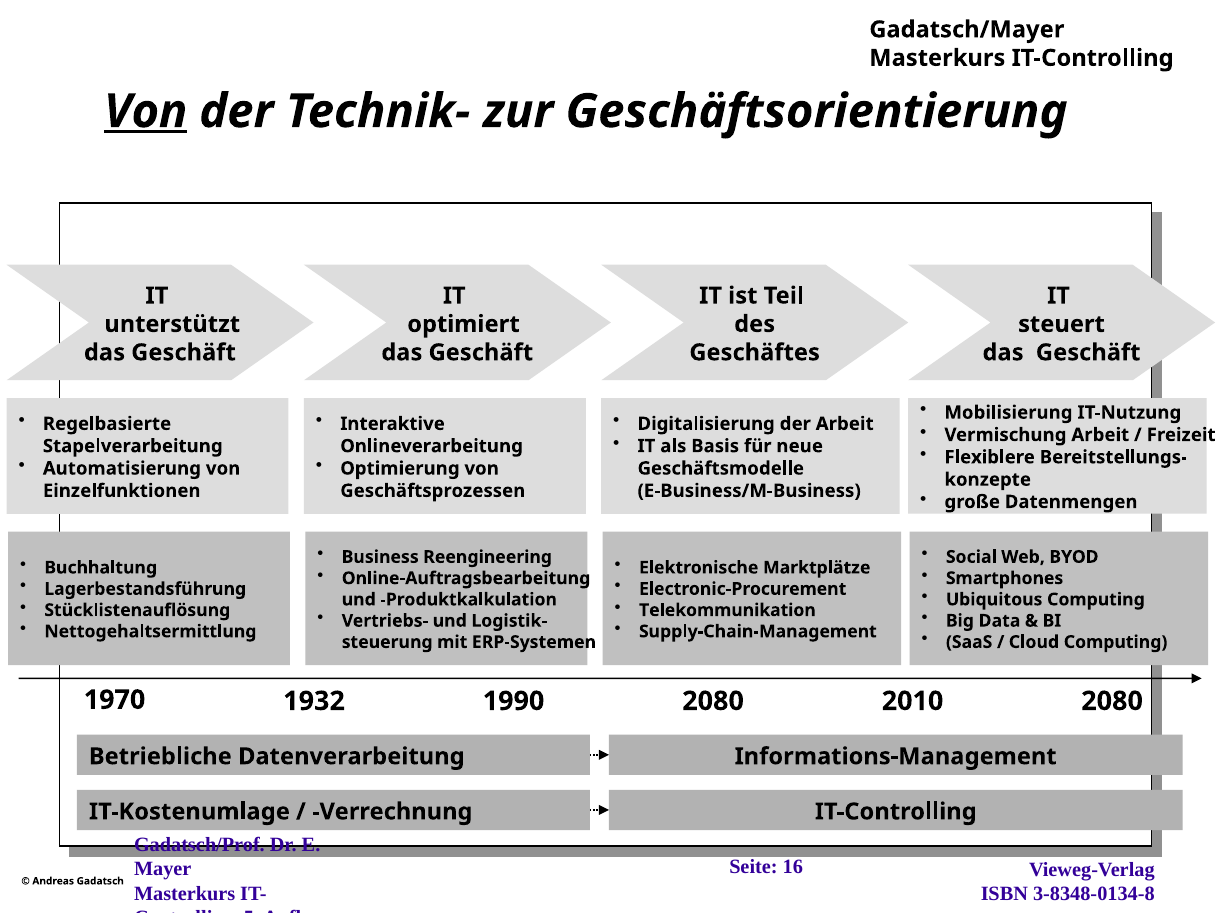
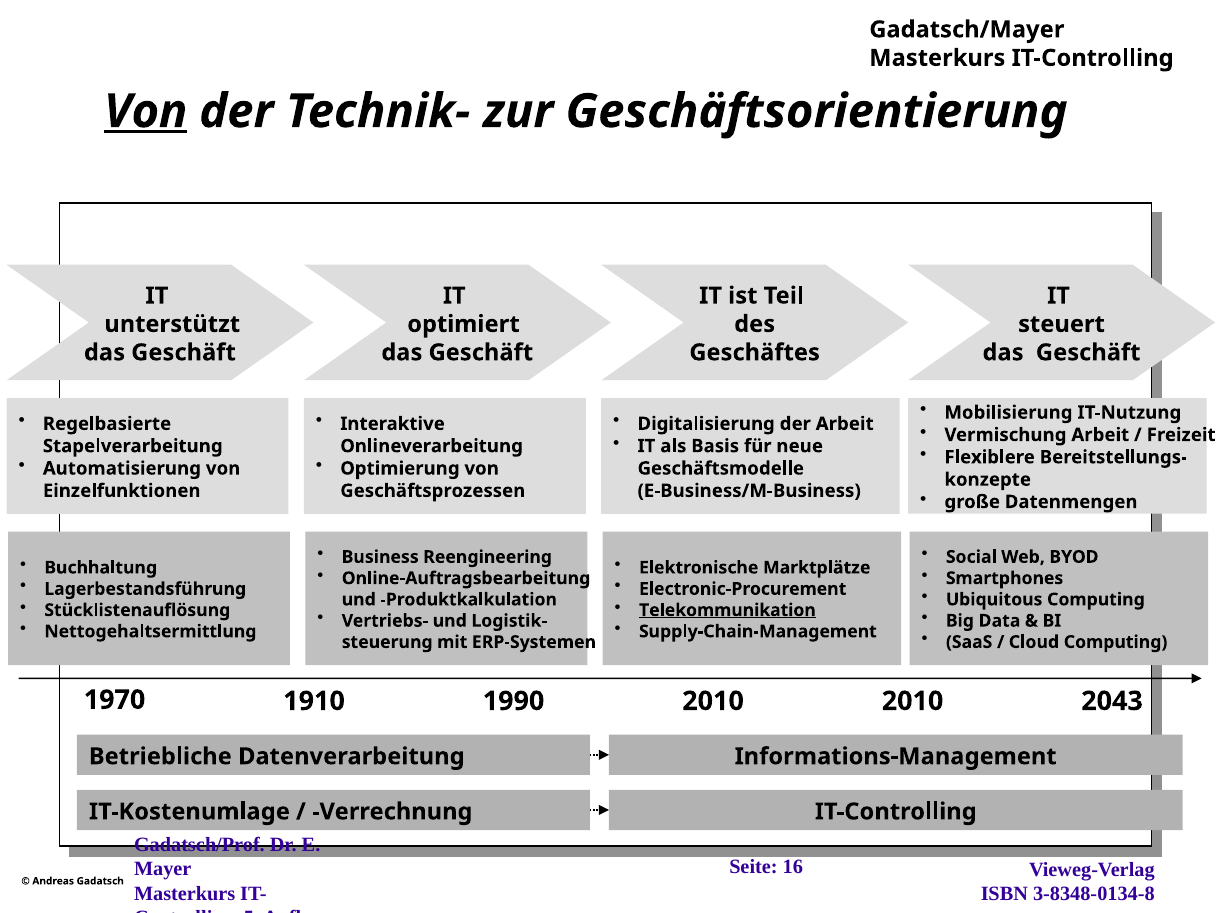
Telekommunikation underline: none -> present (727, 611)
1932: 1932 -> 1910 (314, 701)
1990 2080: 2080 -> 2010 (713, 701)
2010 2080: 2080 -> 2043 (1112, 701)
